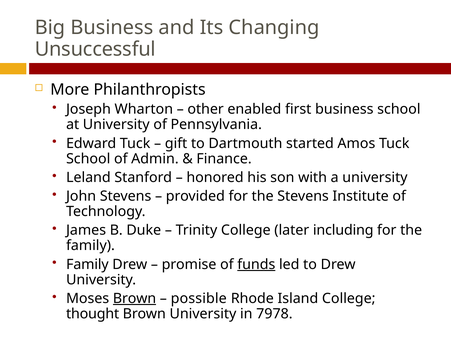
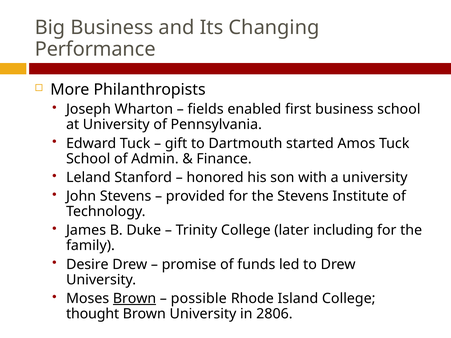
Unsuccessful: Unsuccessful -> Performance (95, 49)
other: other -> fields (206, 109)
Family: Family -> Desire (87, 265)
funds underline: present -> none (256, 265)
7978: 7978 -> 2806 (274, 314)
